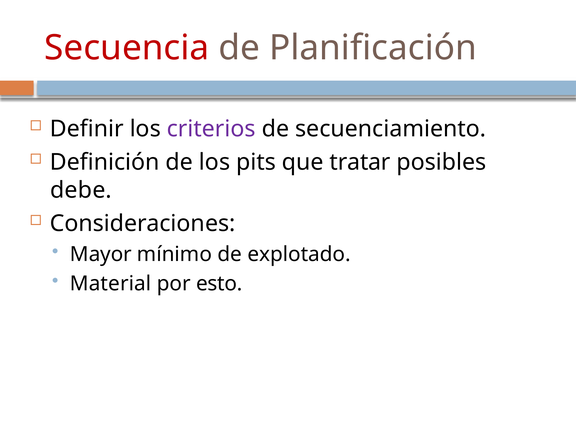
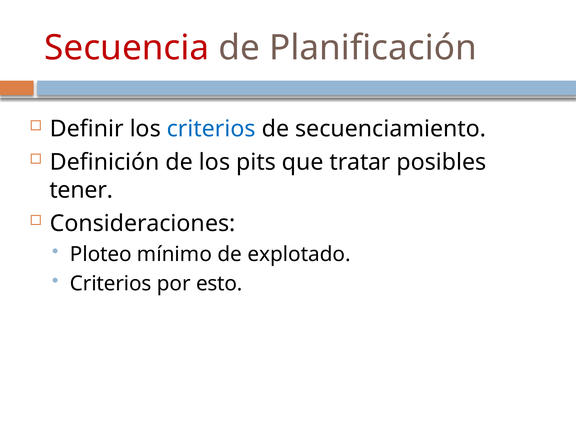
criterios colour: purple -> blue (211, 129)
debe: debe -> tener (81, 190)
Mayor: Mayor -> Ploteo (101, 254)
Material: Material -> Criterios (111, 284)
